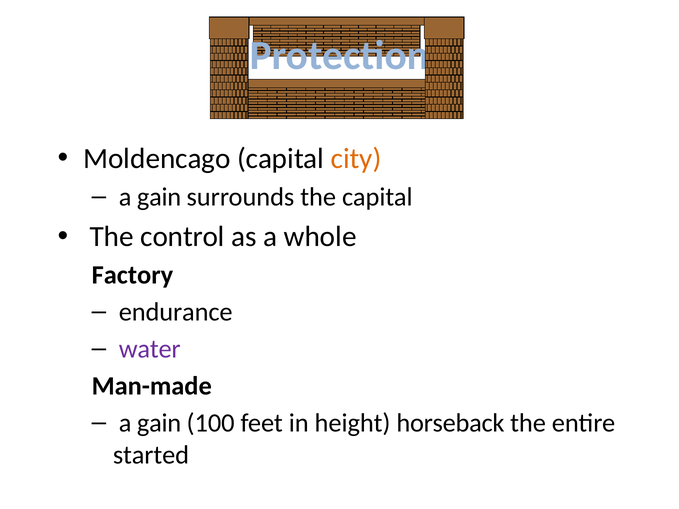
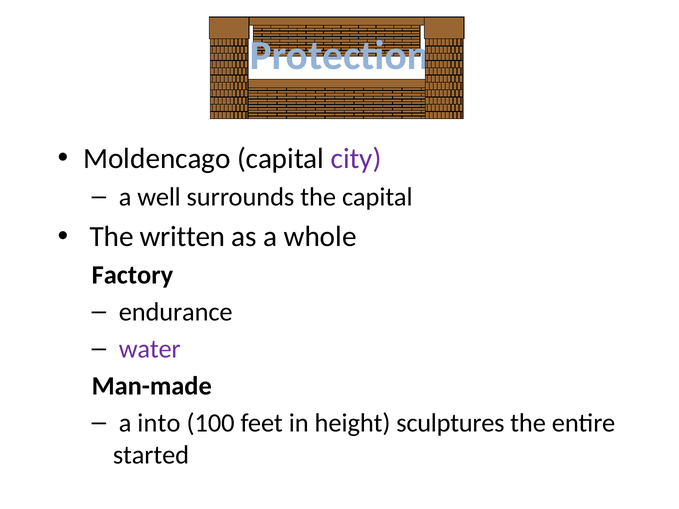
city colour: orange -> purple (356, 159)
gain: gain -> well (159, 197)
control: control -> written (183, 237)
gain: gain -> into (159, 423)
horseback: horseback -> sculptures (450, 423)
